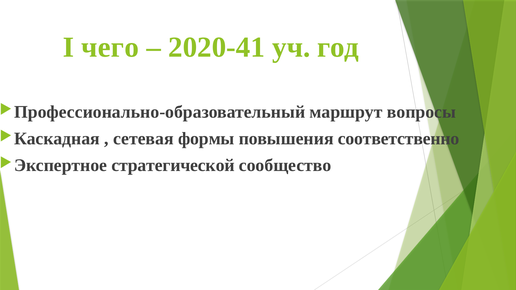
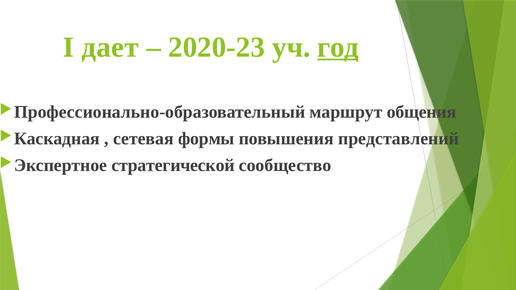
чего: чего -> дает (110, 47)
2020-41: 2020-41 -> 2020-23 (217, 47)
год underline: none -> present (338, 47)
вопросы: вопросы -> общения (422, 112)
соответственно: соответственно -> представлений (399, 139)
